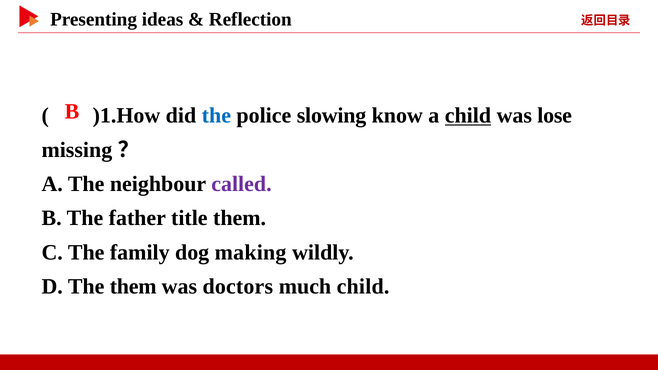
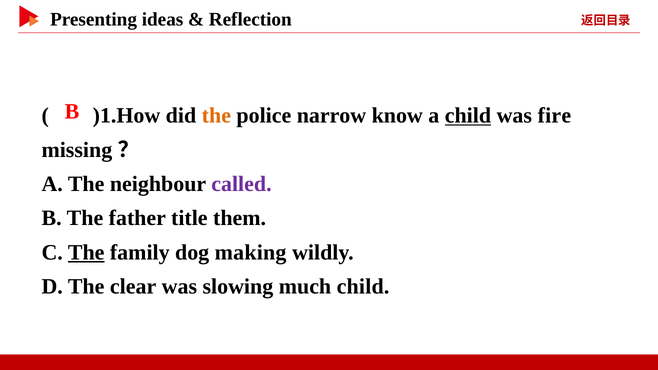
the colour: blue -> orange (216, 116)
slowing: slowing -> narrow (331, 116)
lose: lose -> fire (554, 116)
The underline: none -> present (86, 253)
The them: them -> clear (133, 287)
doctors: doctors -> slowing (238, 287)
